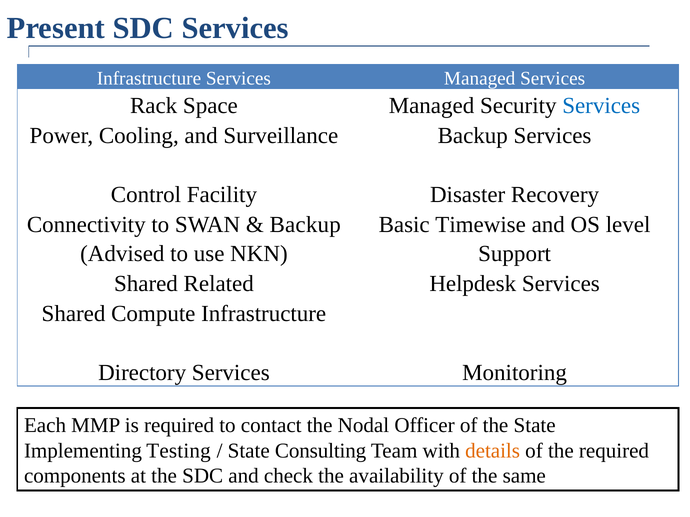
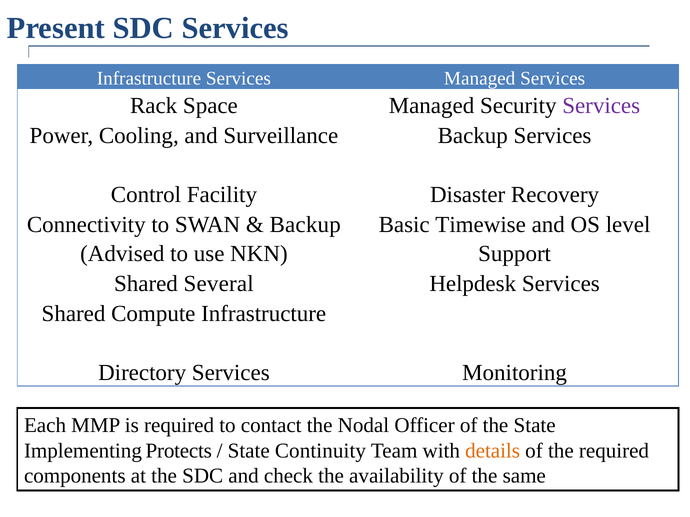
Services colour: blue -> purple (601, 106)
Related: Related -> Several (219, 284)
Testing: Testing -> Protects (179, 451)
Consulting: Consulting -> Continuity (320, 451)
